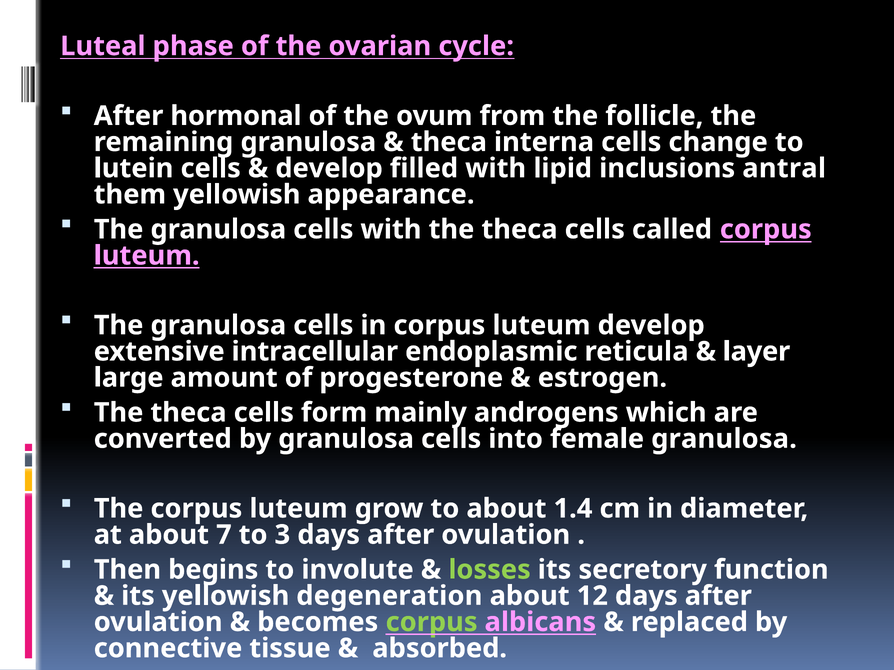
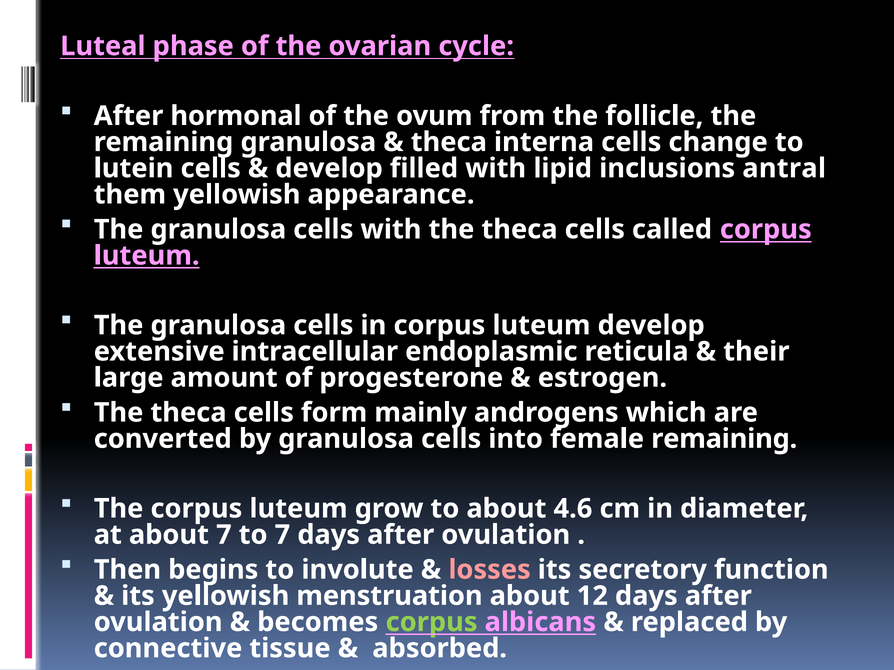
layer: layer -> their (756, 352)
female granulosa: granulosa -> remaining (724, 439)
1.4: 1.4 -> 4.6 (573, 509)
to 3: 3 -> 7 (282, 535)
losses colour: light green -> pink (490, 570)
degeneration: degeneration -> menstruation (389, 596)
